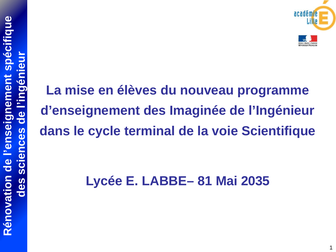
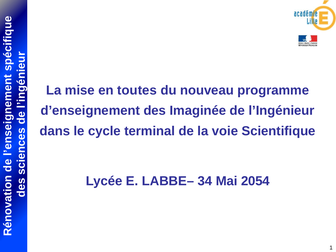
élèves: élèves -> toutes (137, 90)
81: 81 -> 34 (205, 181)
2035: 2035 -> 2054 (255, 181)
